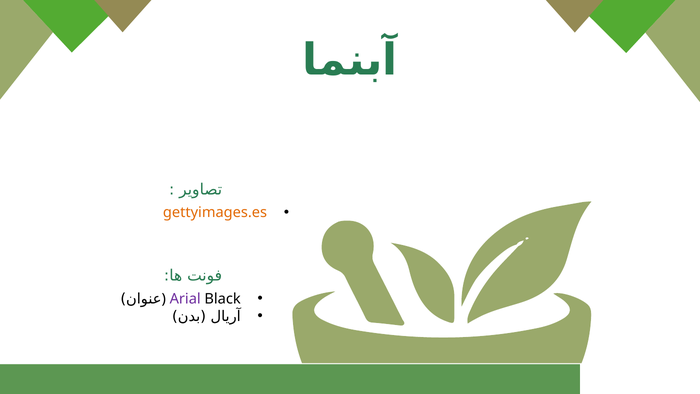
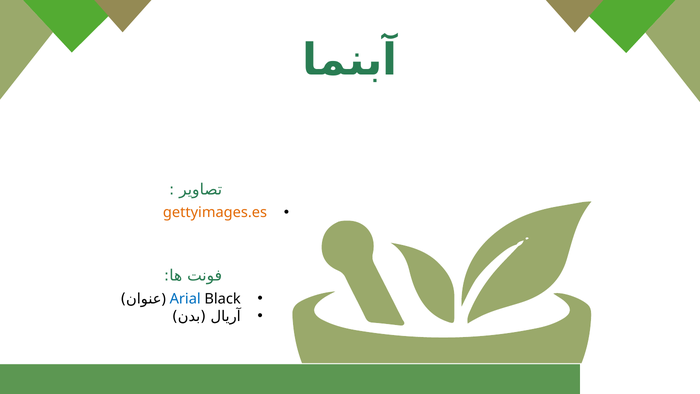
Arial colour: purple -> blue (185, 299)
